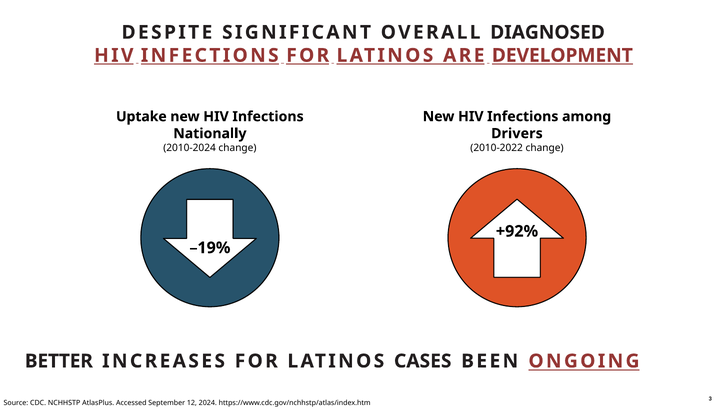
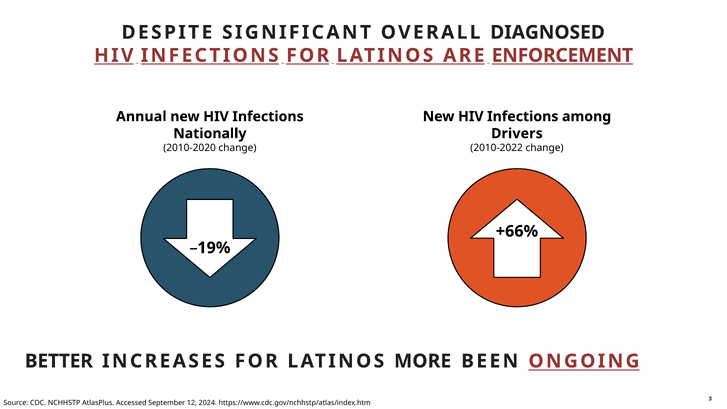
DEVELOPMENT: DEVELOPMENT -> ENFORCEMENT (562, 55)
Uptake: Uptake -> Annual (141, 117)
2010-2024: 2010-2024 -> 2010-2020 (190, 148)
+92%: +92% -> +66% (517, 231)
CASES: CASES -> MORE (423, 361)
